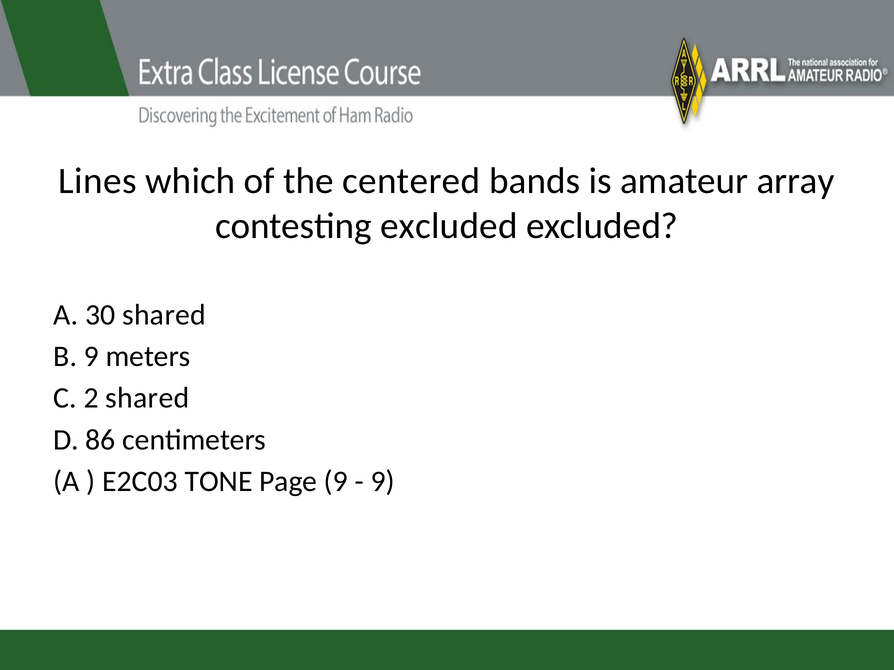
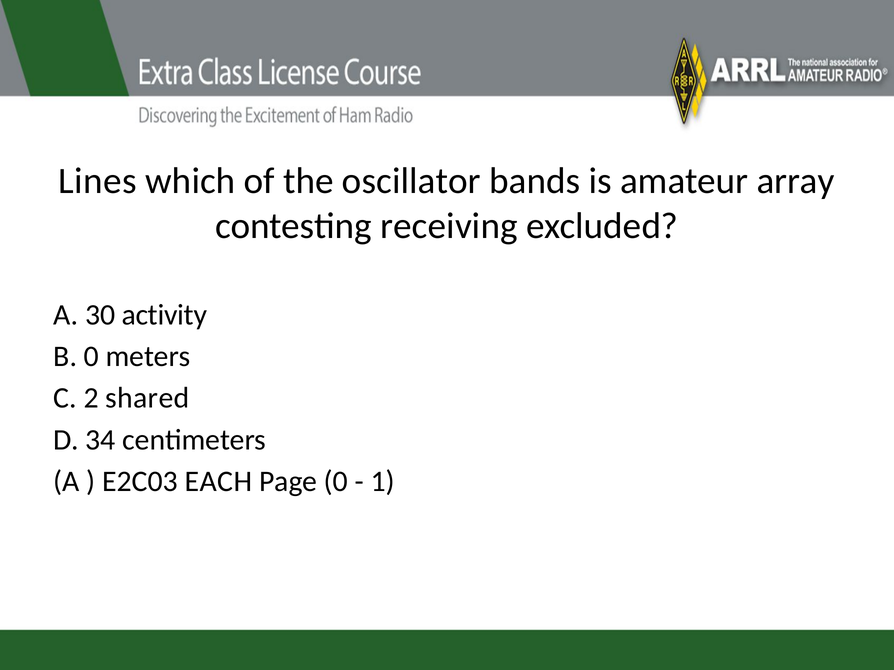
centered: centered -> oscillator (411, 181)
contesting excluded: excluded -> receiving (449, 226)
30 shared: shared -> activity (164, 315)
B 9: 9 -> 0 (91, 357)
86: 86 -> 34 (100, 440)
TONE: TONE -> EACH (219, 482)
Page 9: 9 -> 0 (336, 482)
9: 9 -> 1 (383, 482)
